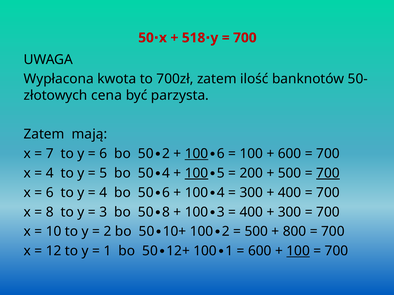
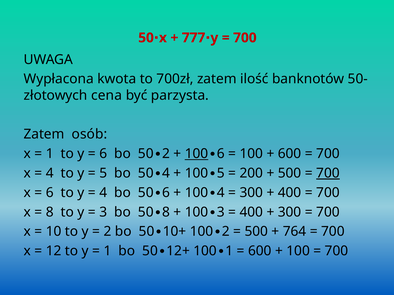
518: 518 -> 777 (194, 38)
mają: mają -> osób (89, 134)
7: 7 -> 1 (50, 154)
100 underline: present -> none (197, 173)
800: 800 -> 764 (295, 232)
100 underline: present -> none (298, 251)
